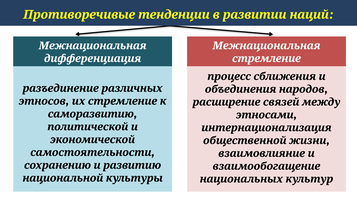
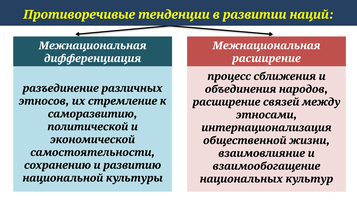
стремление: стремление -> расширение (266, 59)
